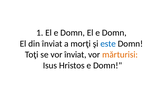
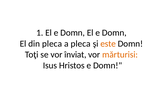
din înviat: înviat -> pleca (52, 43)
a morţi: morţi -> pleca (81, 43)
este colour: blue -> orange (108, 43)
